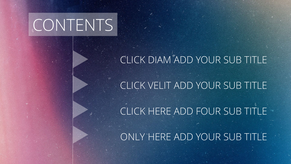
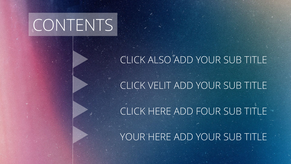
DIAM: DIAM -> ALSO (160, 60)
ONLY: ONLY -> YOUR (133, 137)
